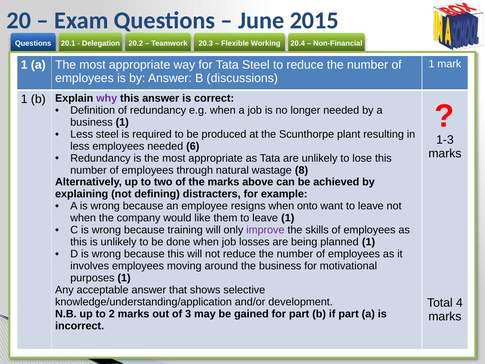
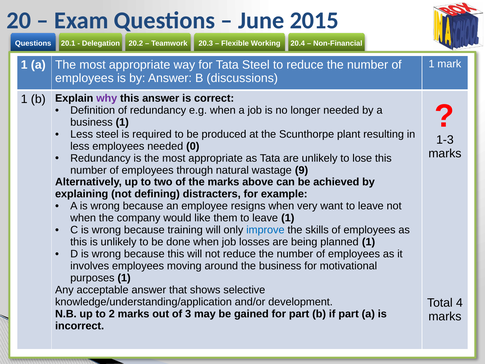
6: 6 -> 0 (193, 146)
8: 8 -> 9 (302, 170)
onto: onto -> very (307, 206)
improve colour: purple -> blue (265, 230)
